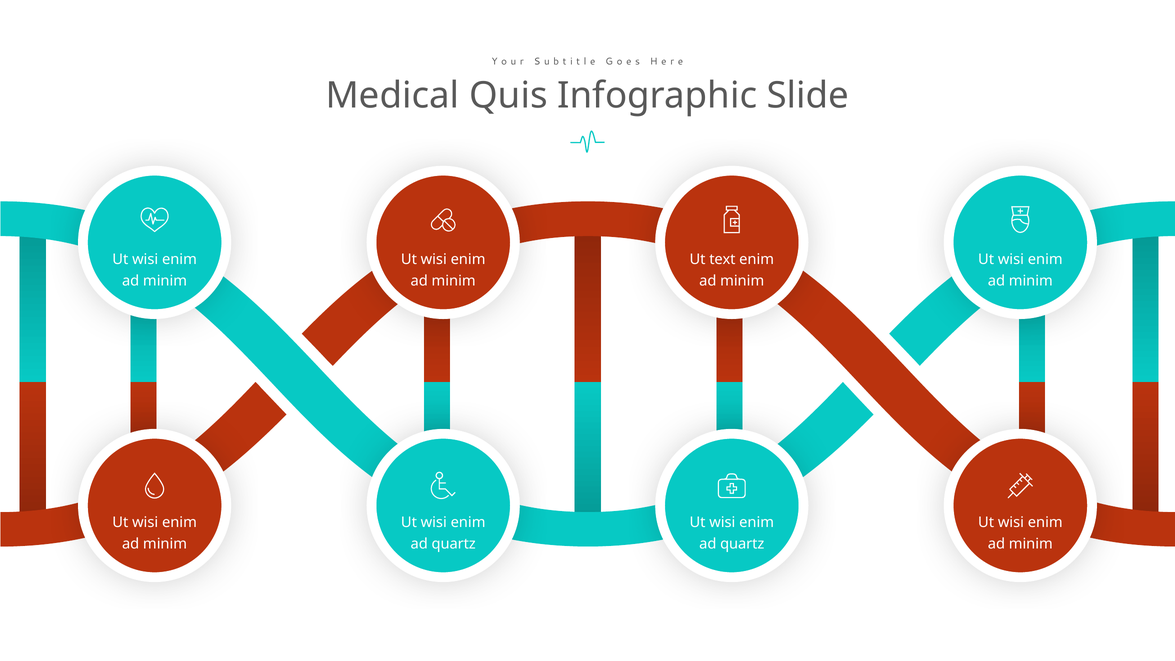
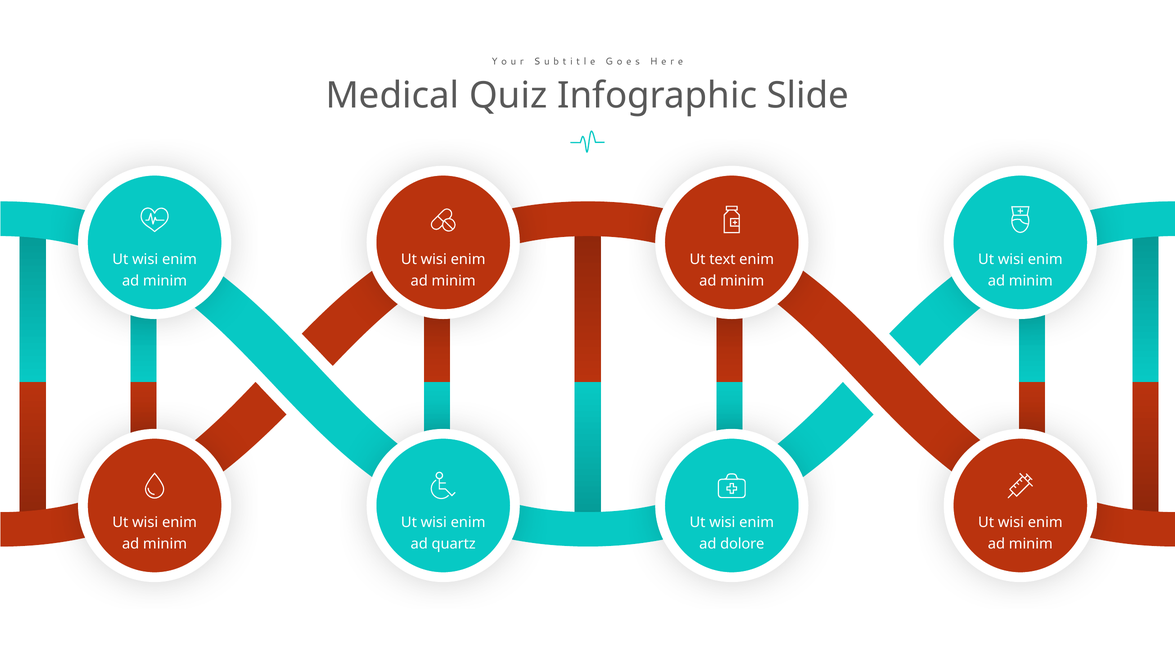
Quis: Quis -> Quiz (508, 96)
quartz: quartz -> dolore (742, 544)
